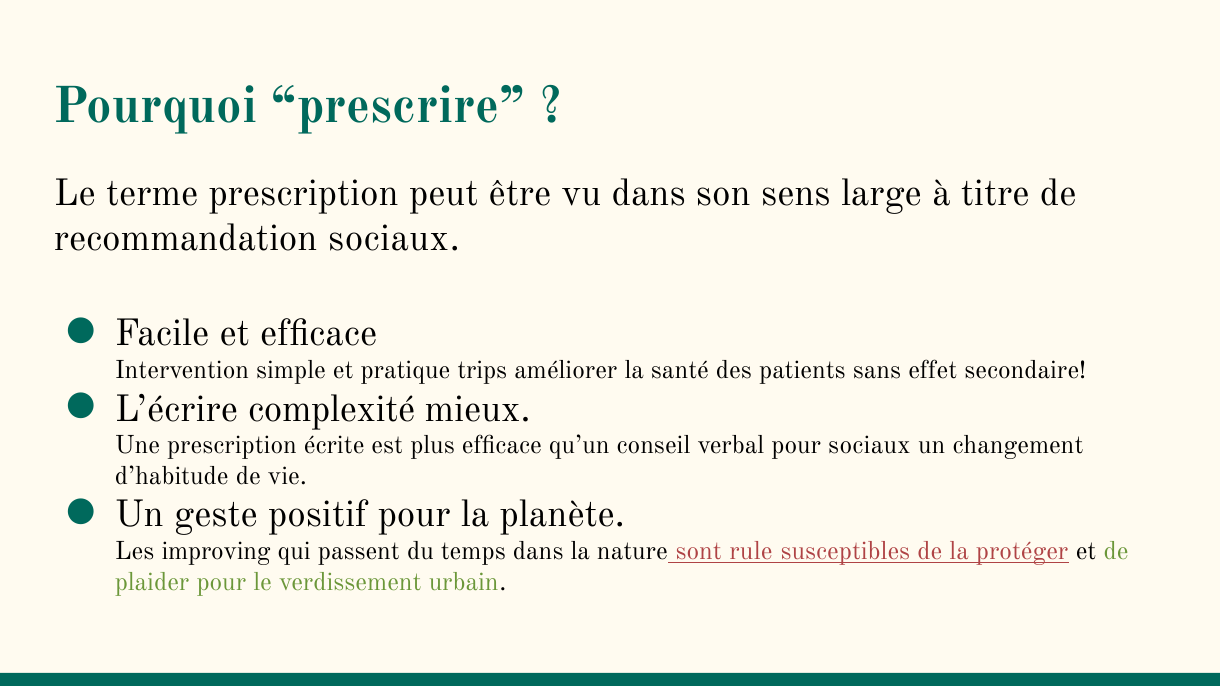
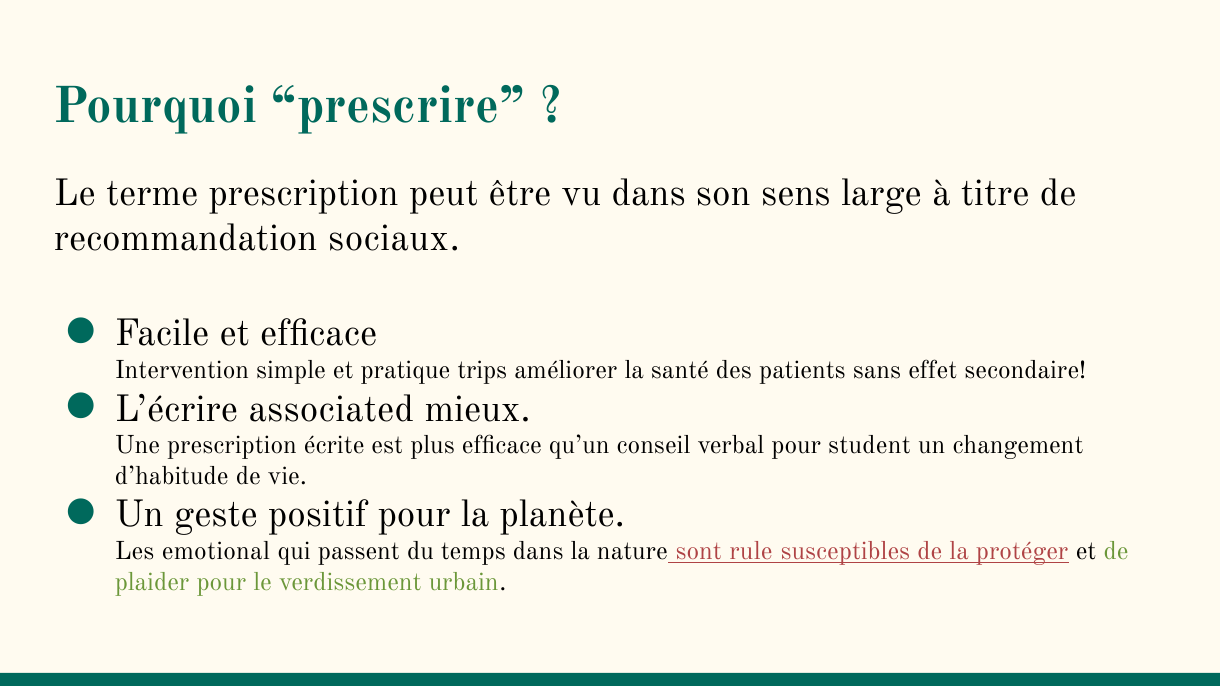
complexité: complexité -> associated (331, 409)
pour sociaux: sociaux -> student (869, 446)
improving: improving -> emotional (216, 551)
